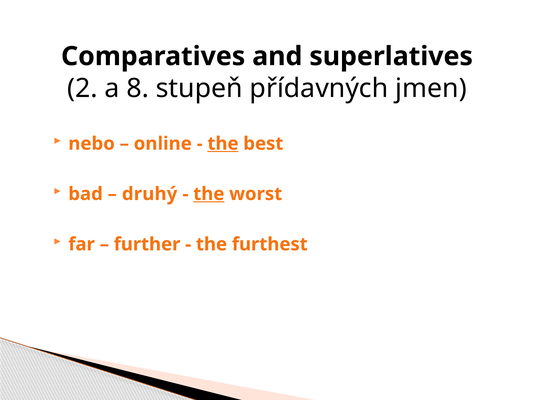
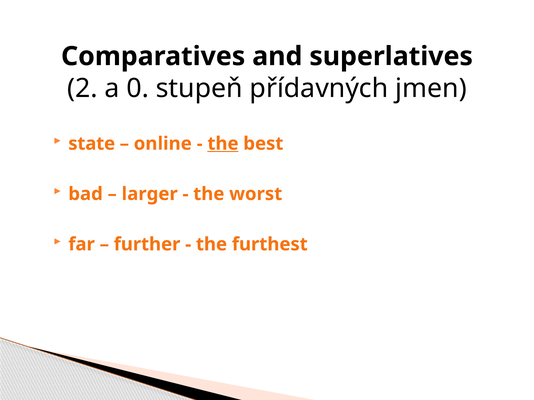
8: 8 -> 0 (138, 88)
nebo: nebo -> state (92, 144)
druhý: druhý -> larger (150, 194)
the underline: present -> none (209, 194)
